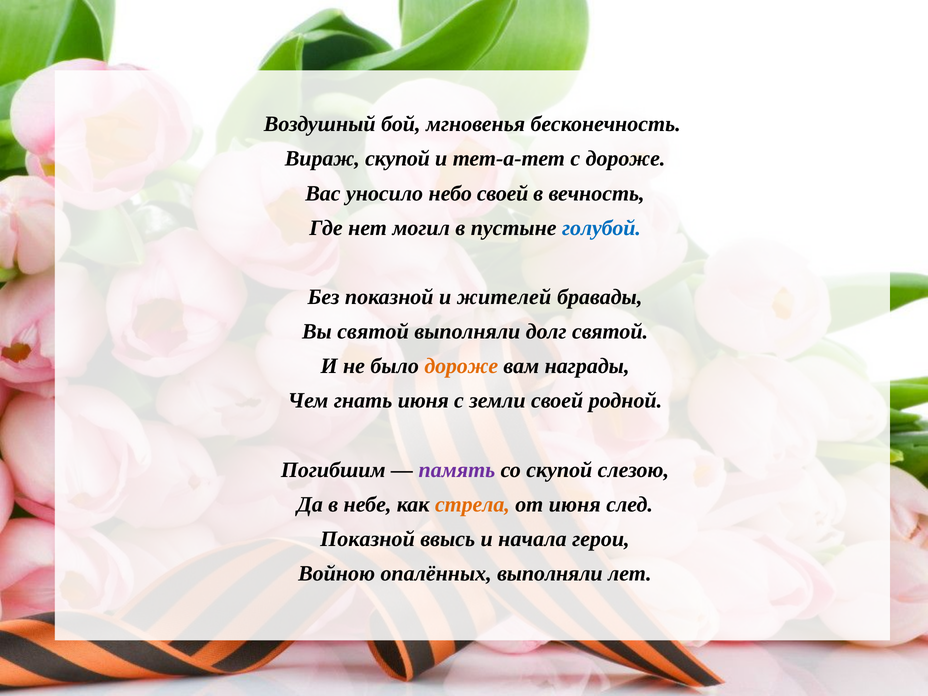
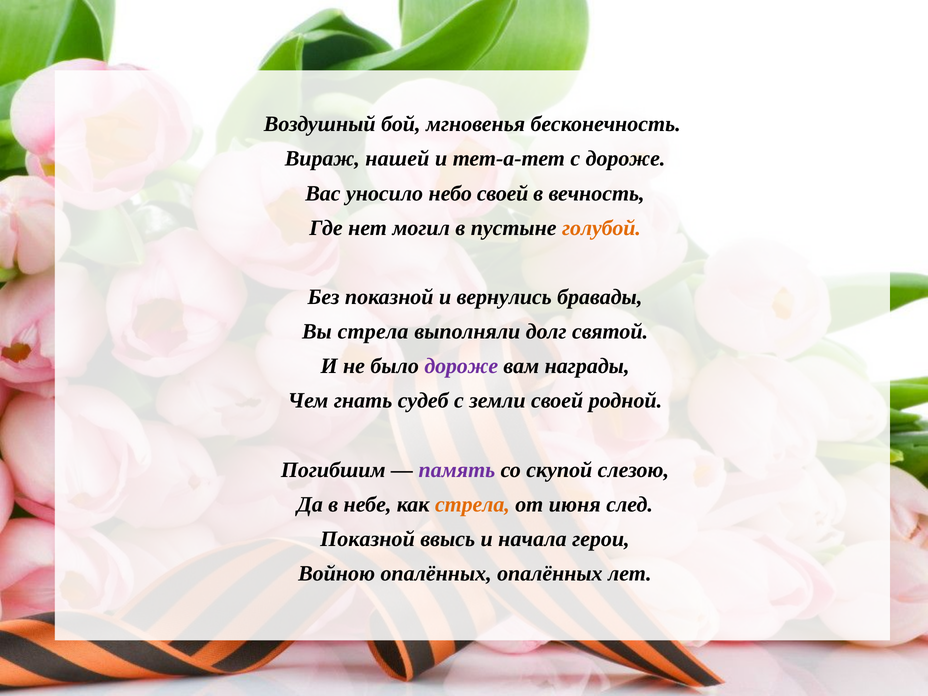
Вираж скупой: скупой -> нашей (397, 159)
голубой colour: blue -> orange (601, 228)
жителей: жителей -> вернулись (504, 297)
Вы святой: святой -> стрела (373, 332)
дороже colour: orange -> purple (461, 366)
гнать июня: июня -> судеб (423, 401)
опалённых выполняли: выполняли -> опалённых (550, 573)
